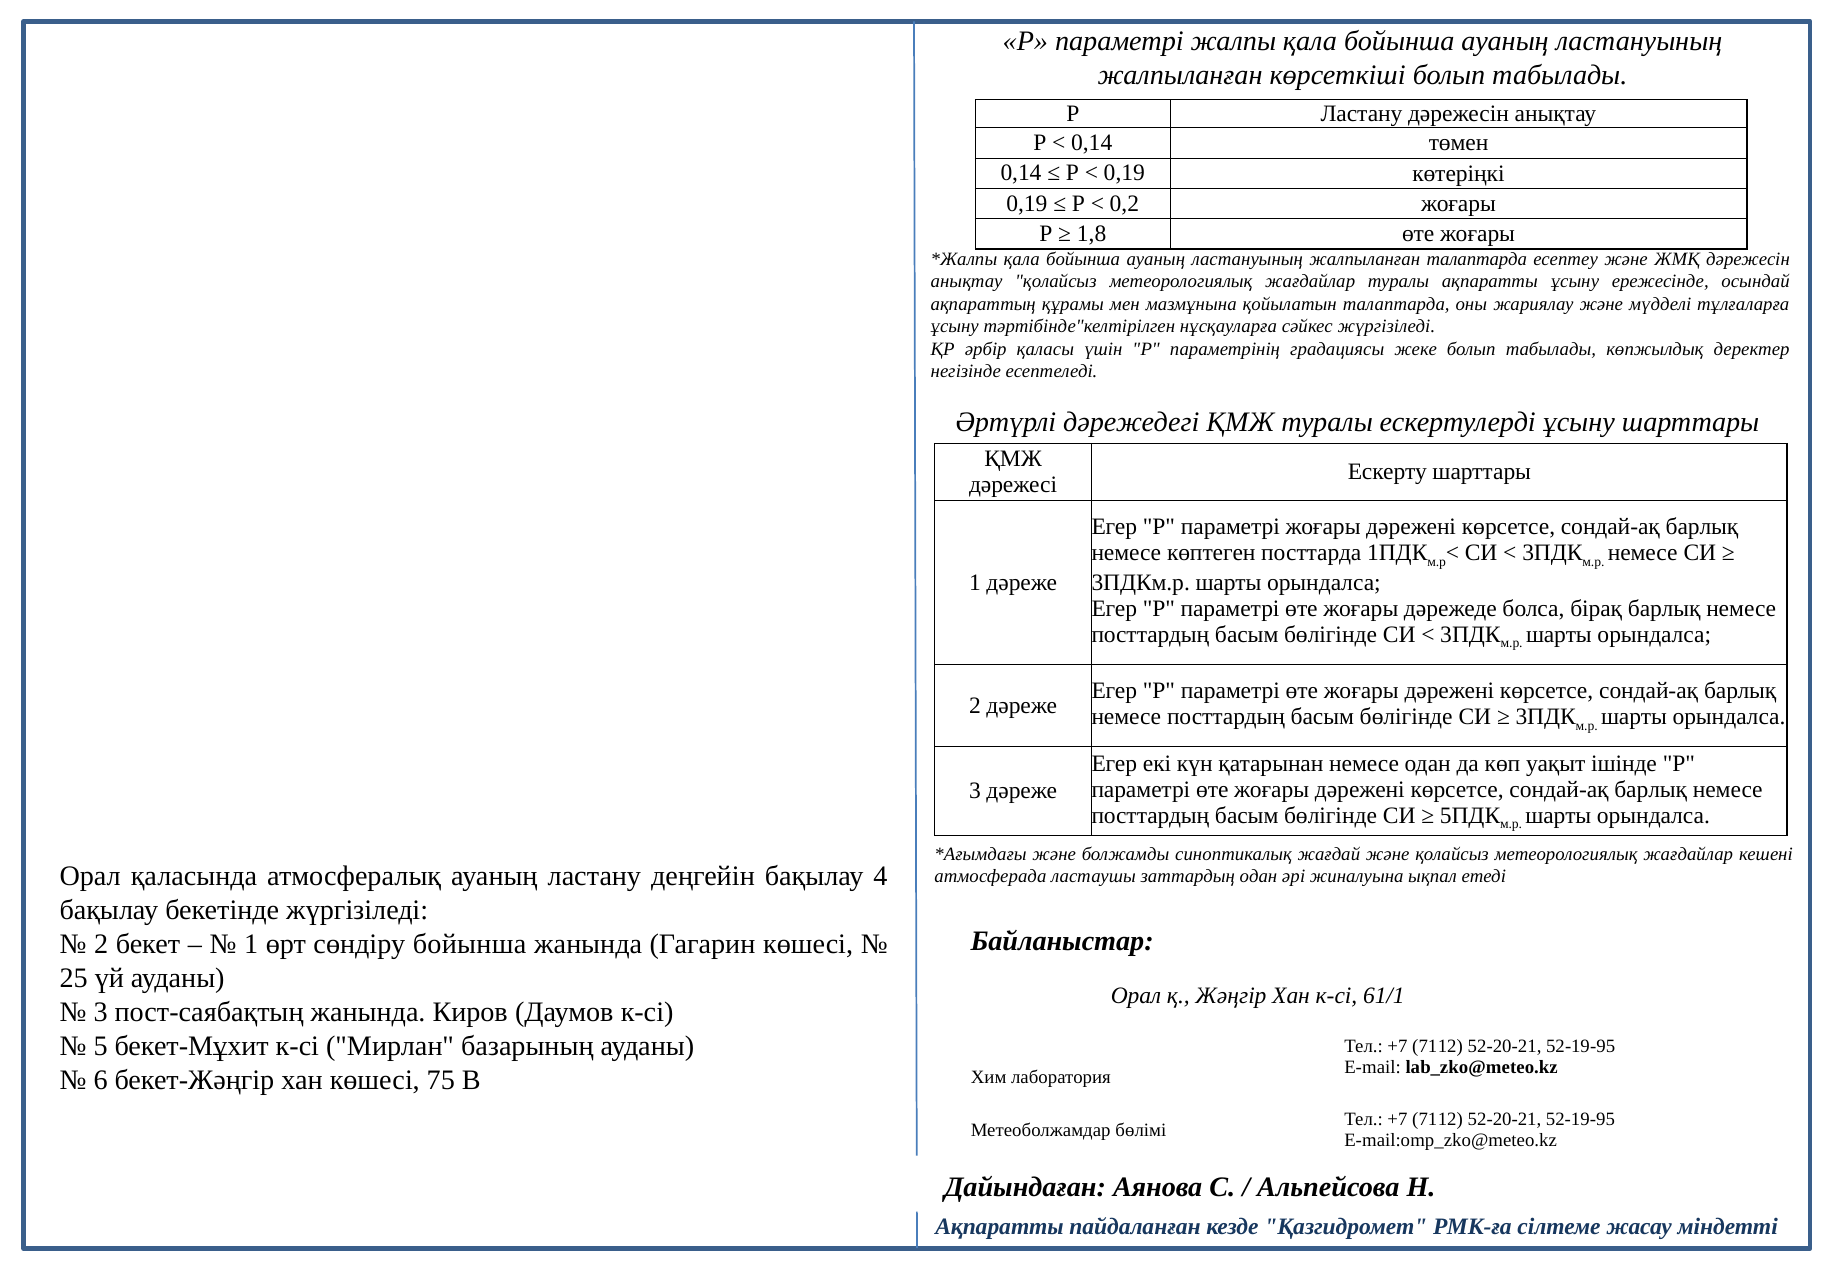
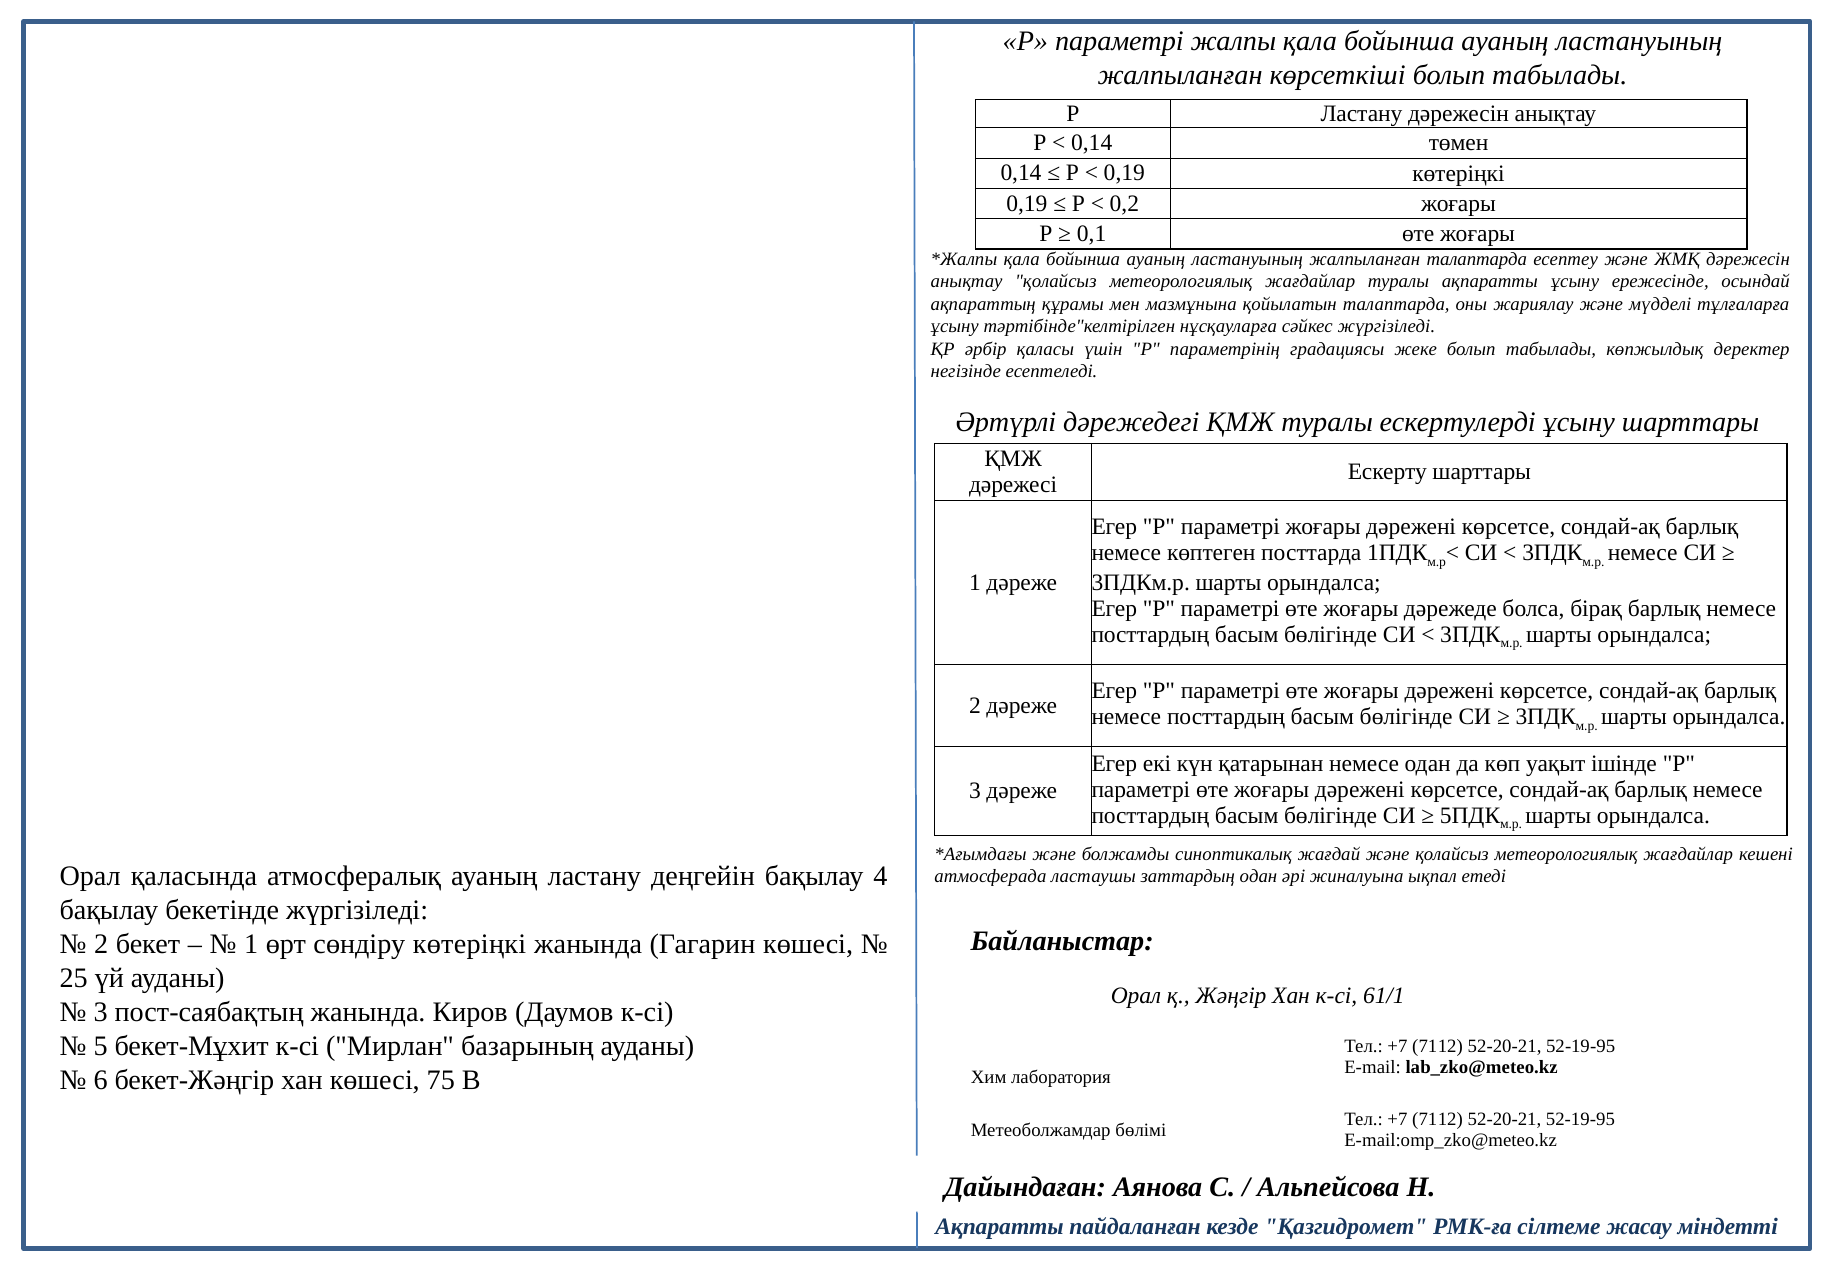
1,8: 1,8 -> 0,1 (1092, 234)
сөндіру бойынша: бойынша -> көтеріңкі (470, 944)
